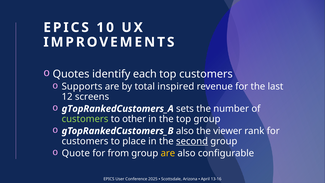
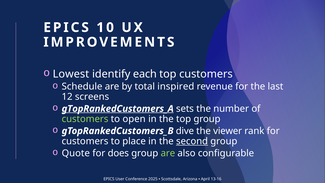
Quotes: Quotes -> Lowest (71, 74)
Supports: Supports -> Schedule (82, 86)
gTopRankedCustomers_A underline: none -> present (118, 109)
other: other -> open (134, 119)
gTopRankedCustomers_B also: also -> dive (185, 131)
from: from -> does (118, 153)
are colour: yellow -> light green (168, 153)
